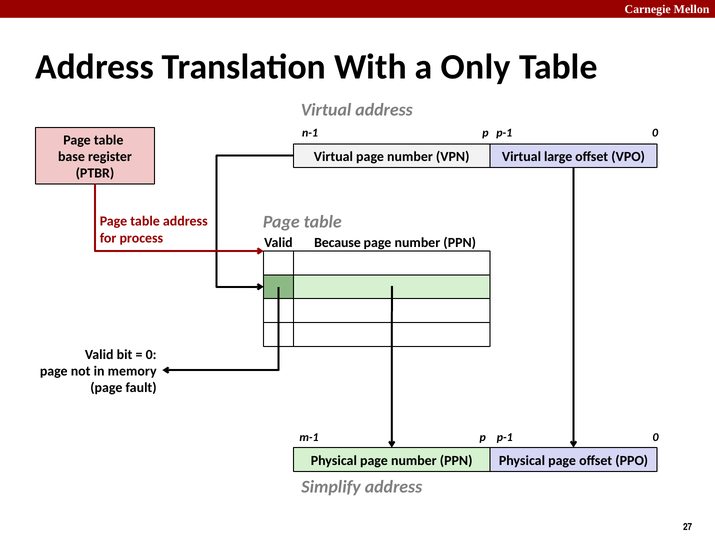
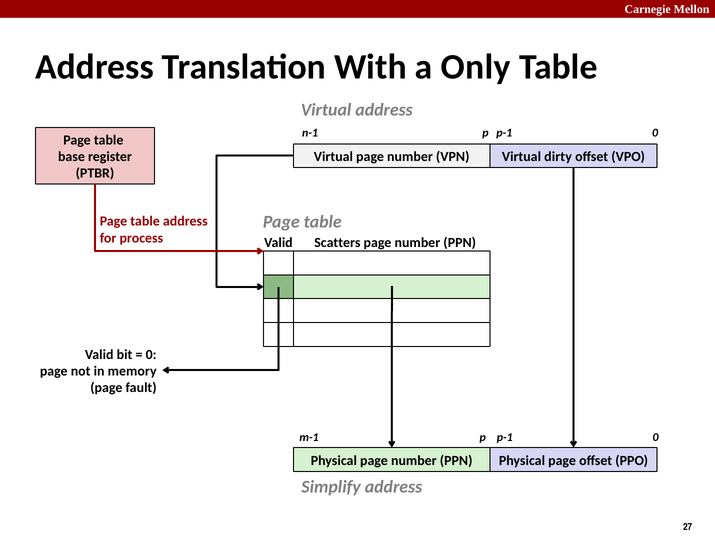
large: large -> dirty (558, 157)
Because: Because -> Scatters (337, 243)
